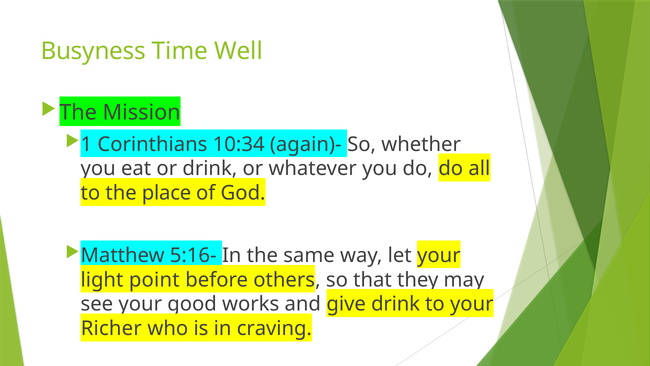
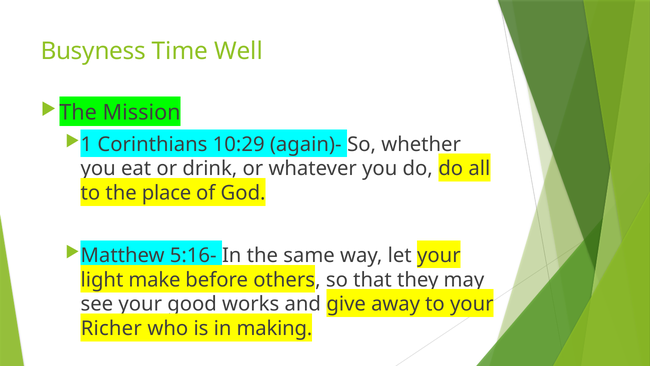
10:34: 10:34 -> 10:29 (239, 144)
point: point -> make (154, 280)
give drink: drink -> away (396, 304)
craving: craving -> making (274, 328)
